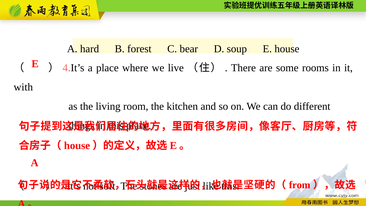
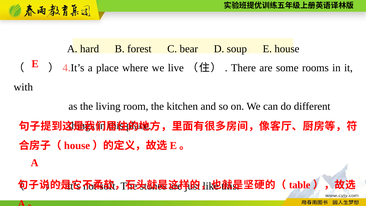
from: from -> table (300, 185)
